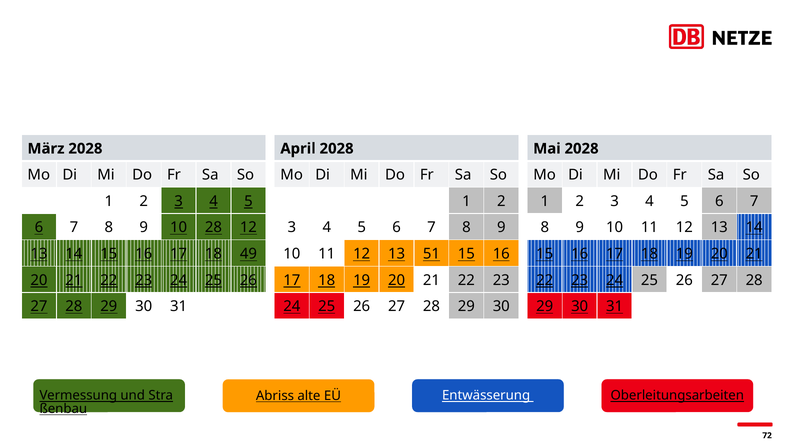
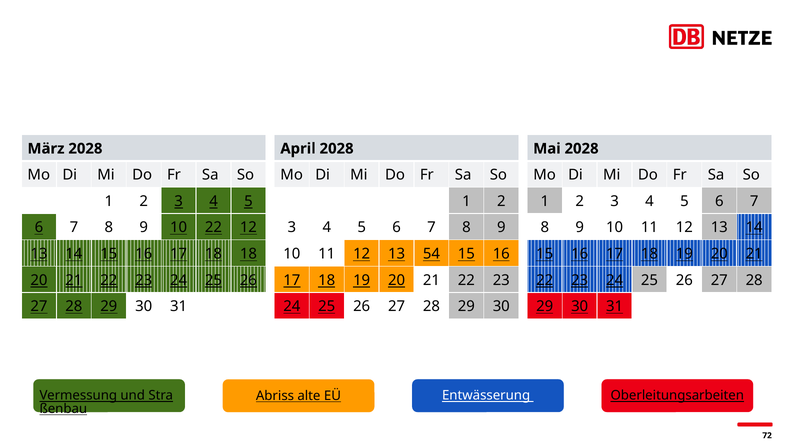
10 28: 28 -> 22 (213, 227)
18 49: 49 -> 18 (248, 254)
51: 51 -> 54 (431, 254)
